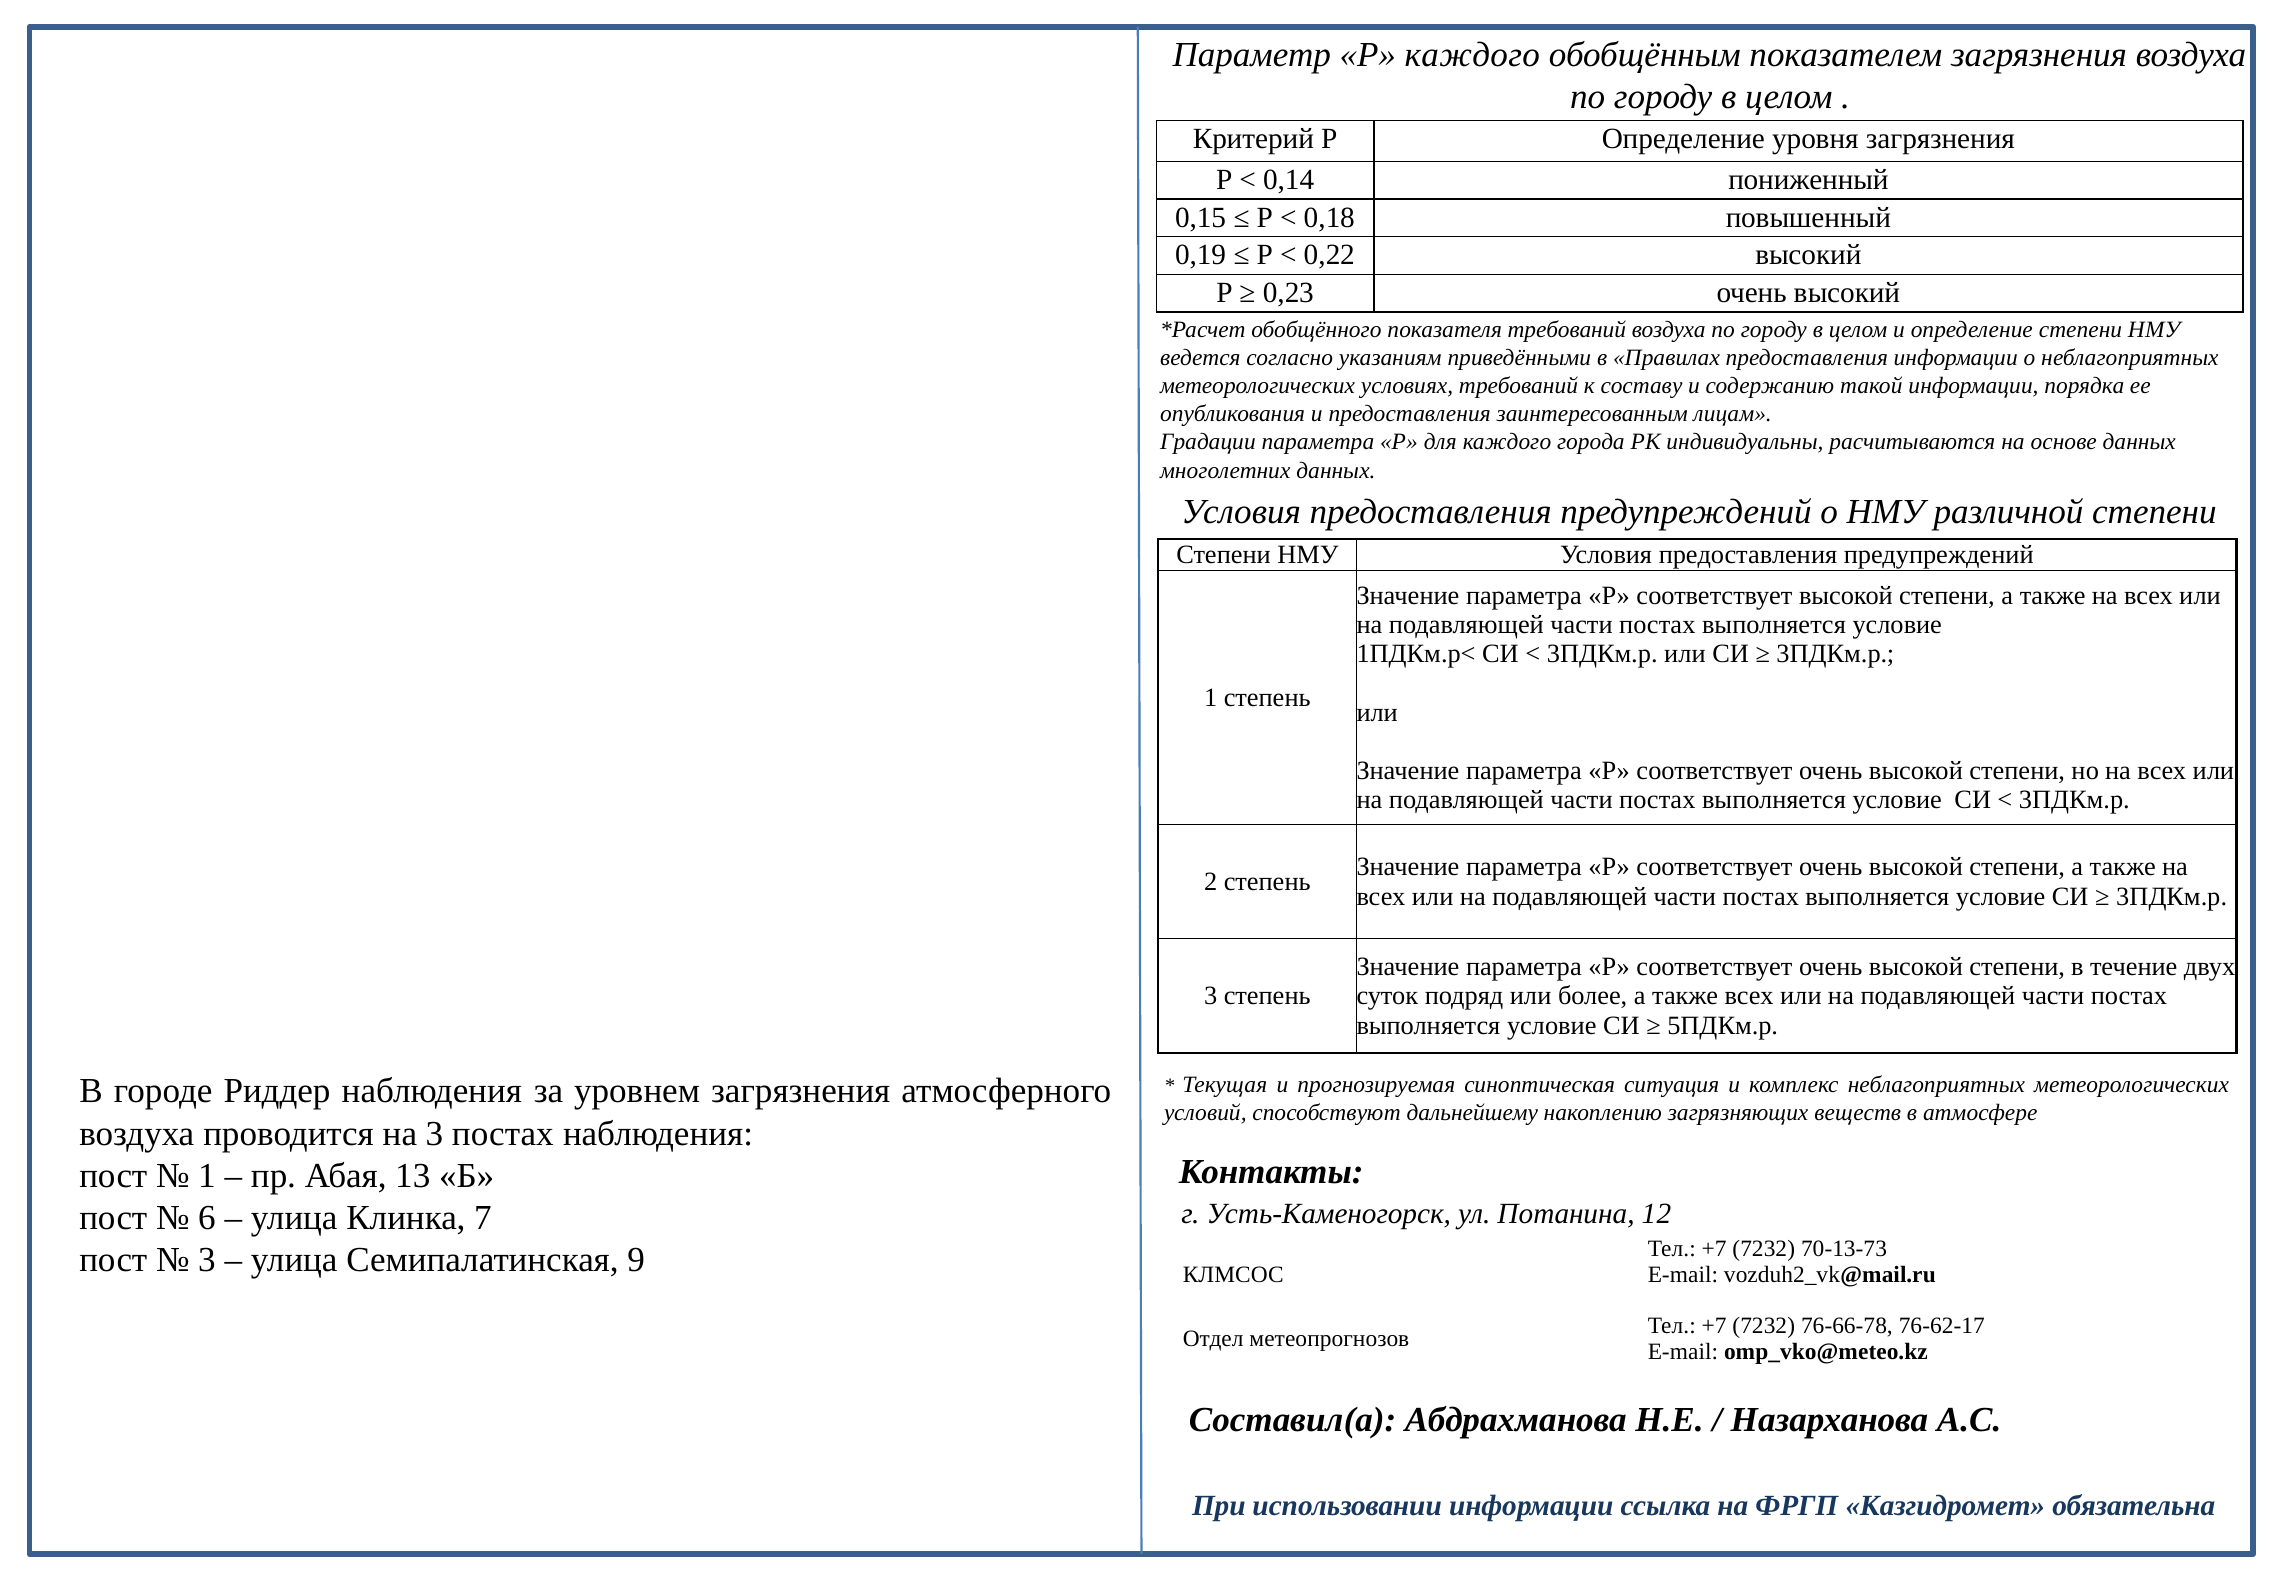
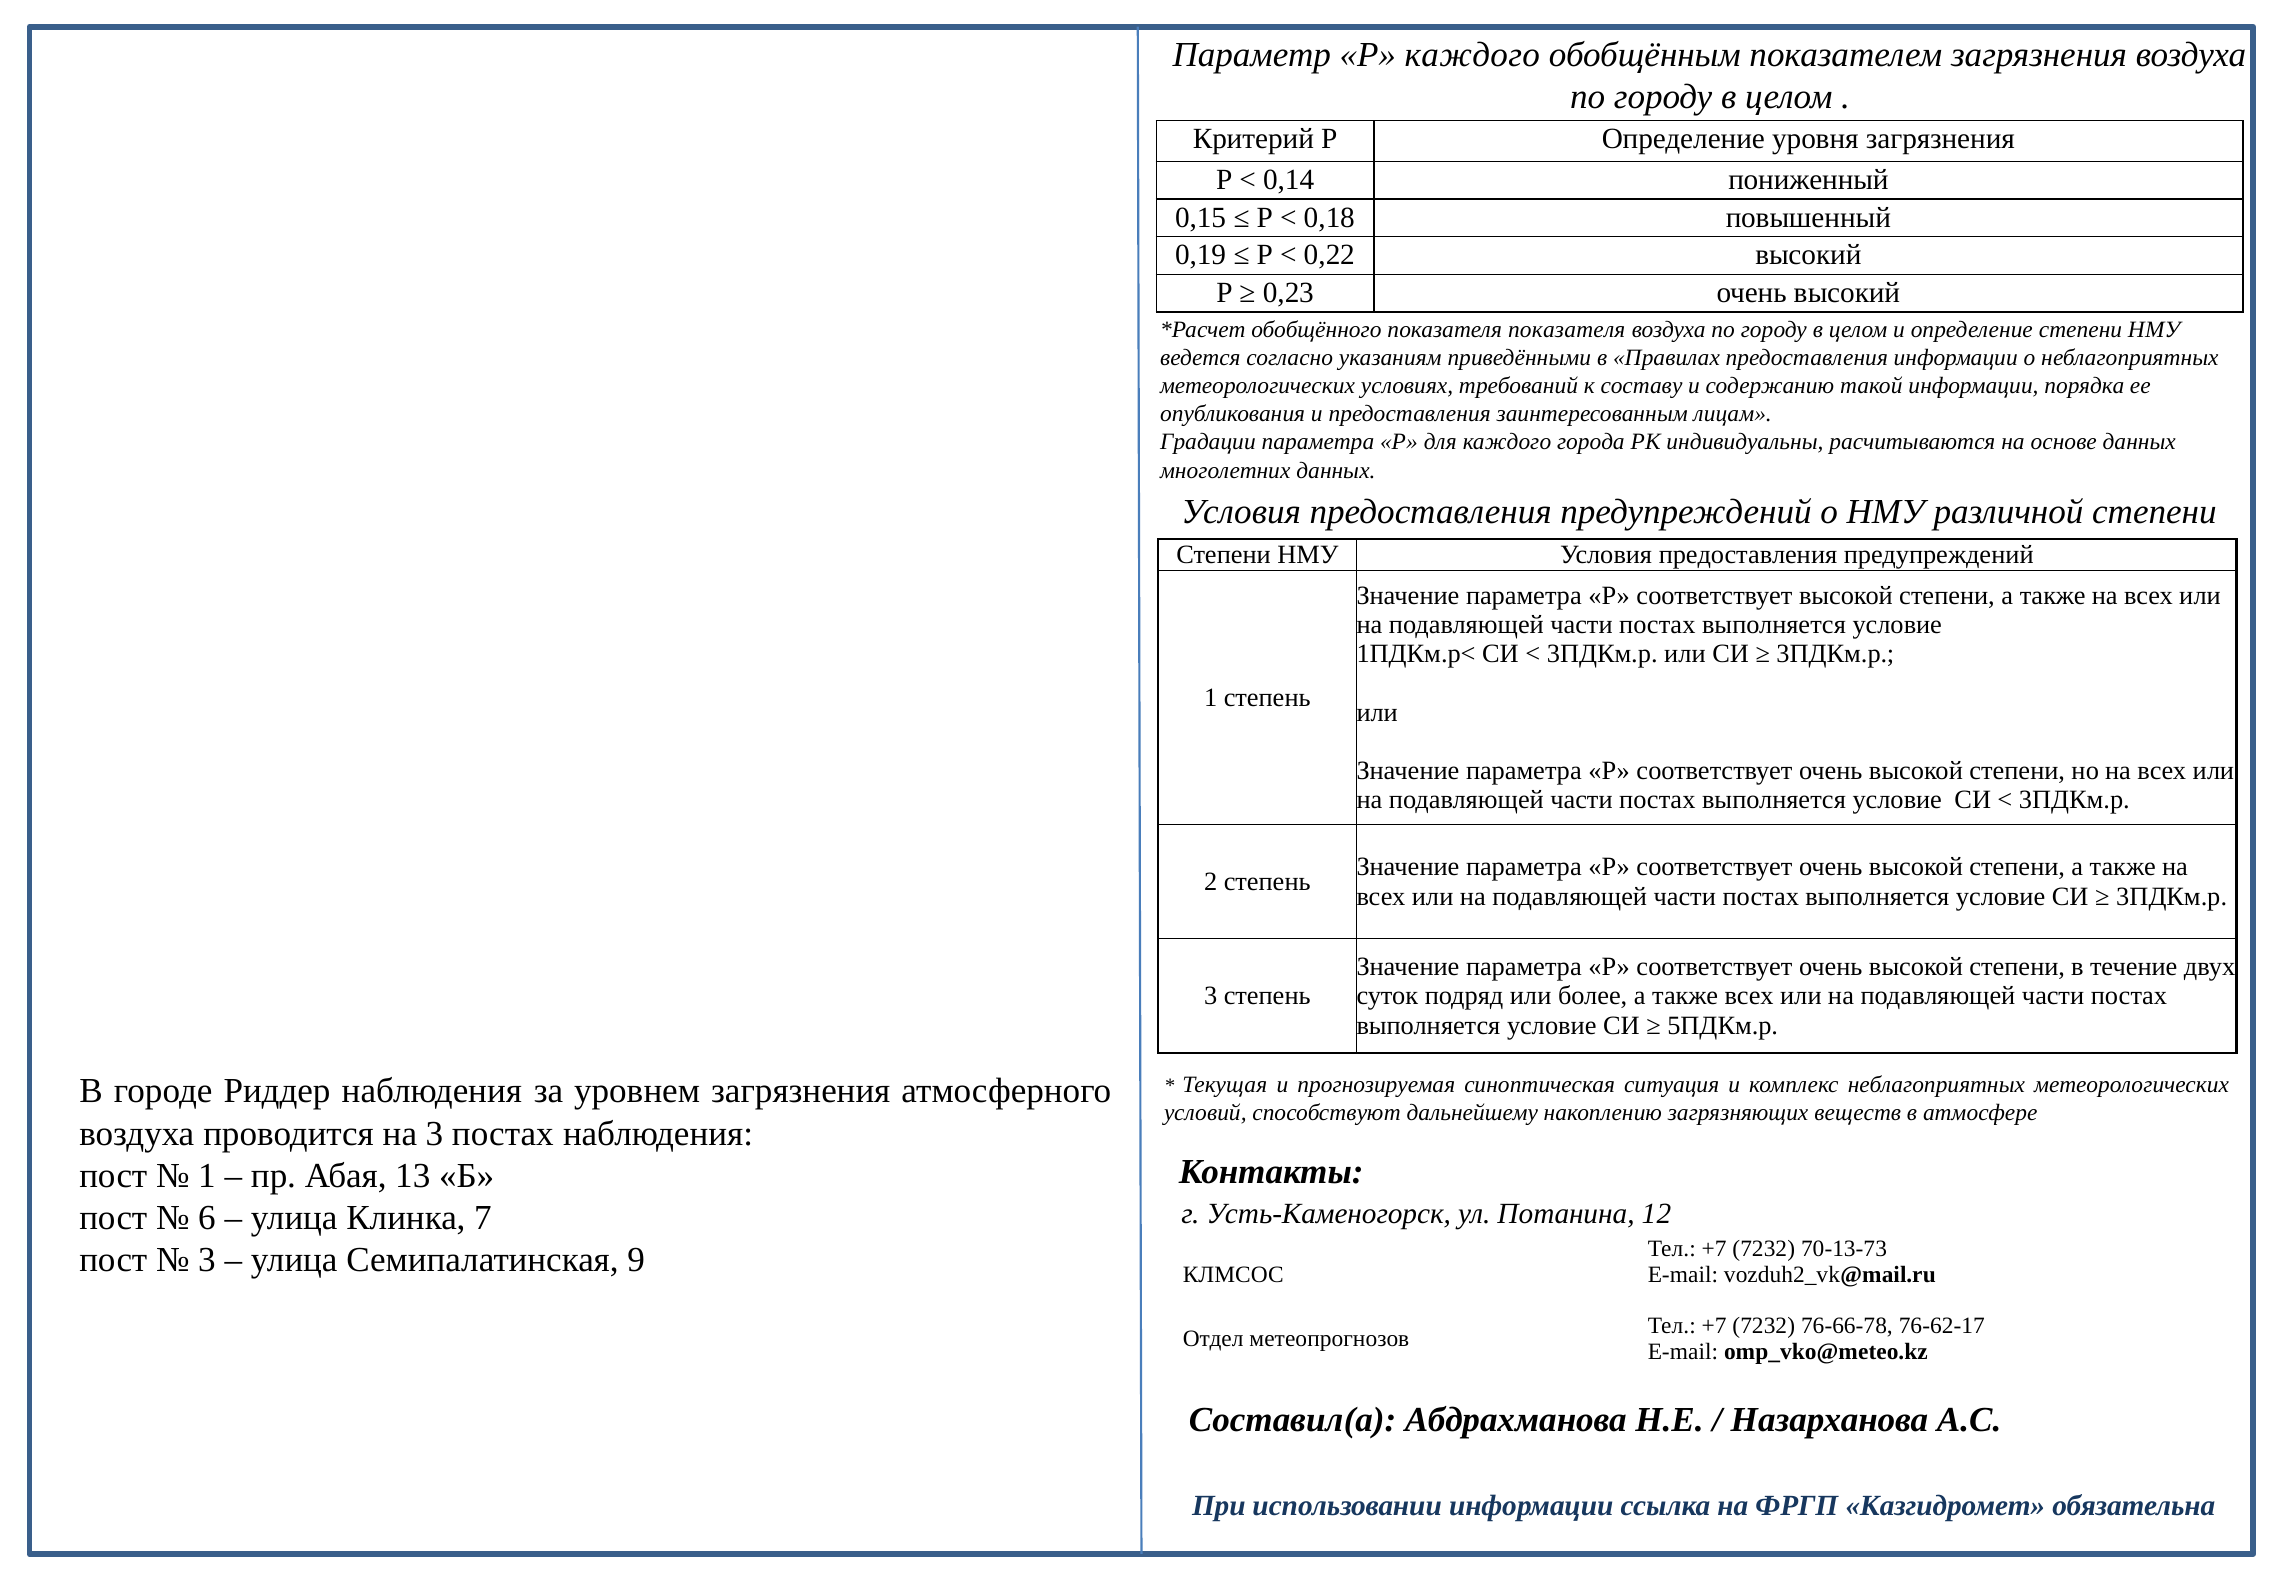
показателя требований: требований -> показателя (1567, 330)
